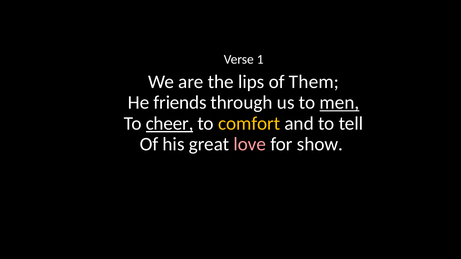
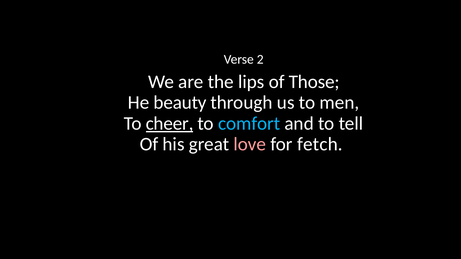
1: 1 -> 2 (260, 60)
Them: Them -> Those (314, 82)
friends: friends -> beauty (180, 103)
men underline: present -> none (339, 103)
comfort colour: yellow -> light blue (249, 124)
show: show -> fetch (320, 144)
